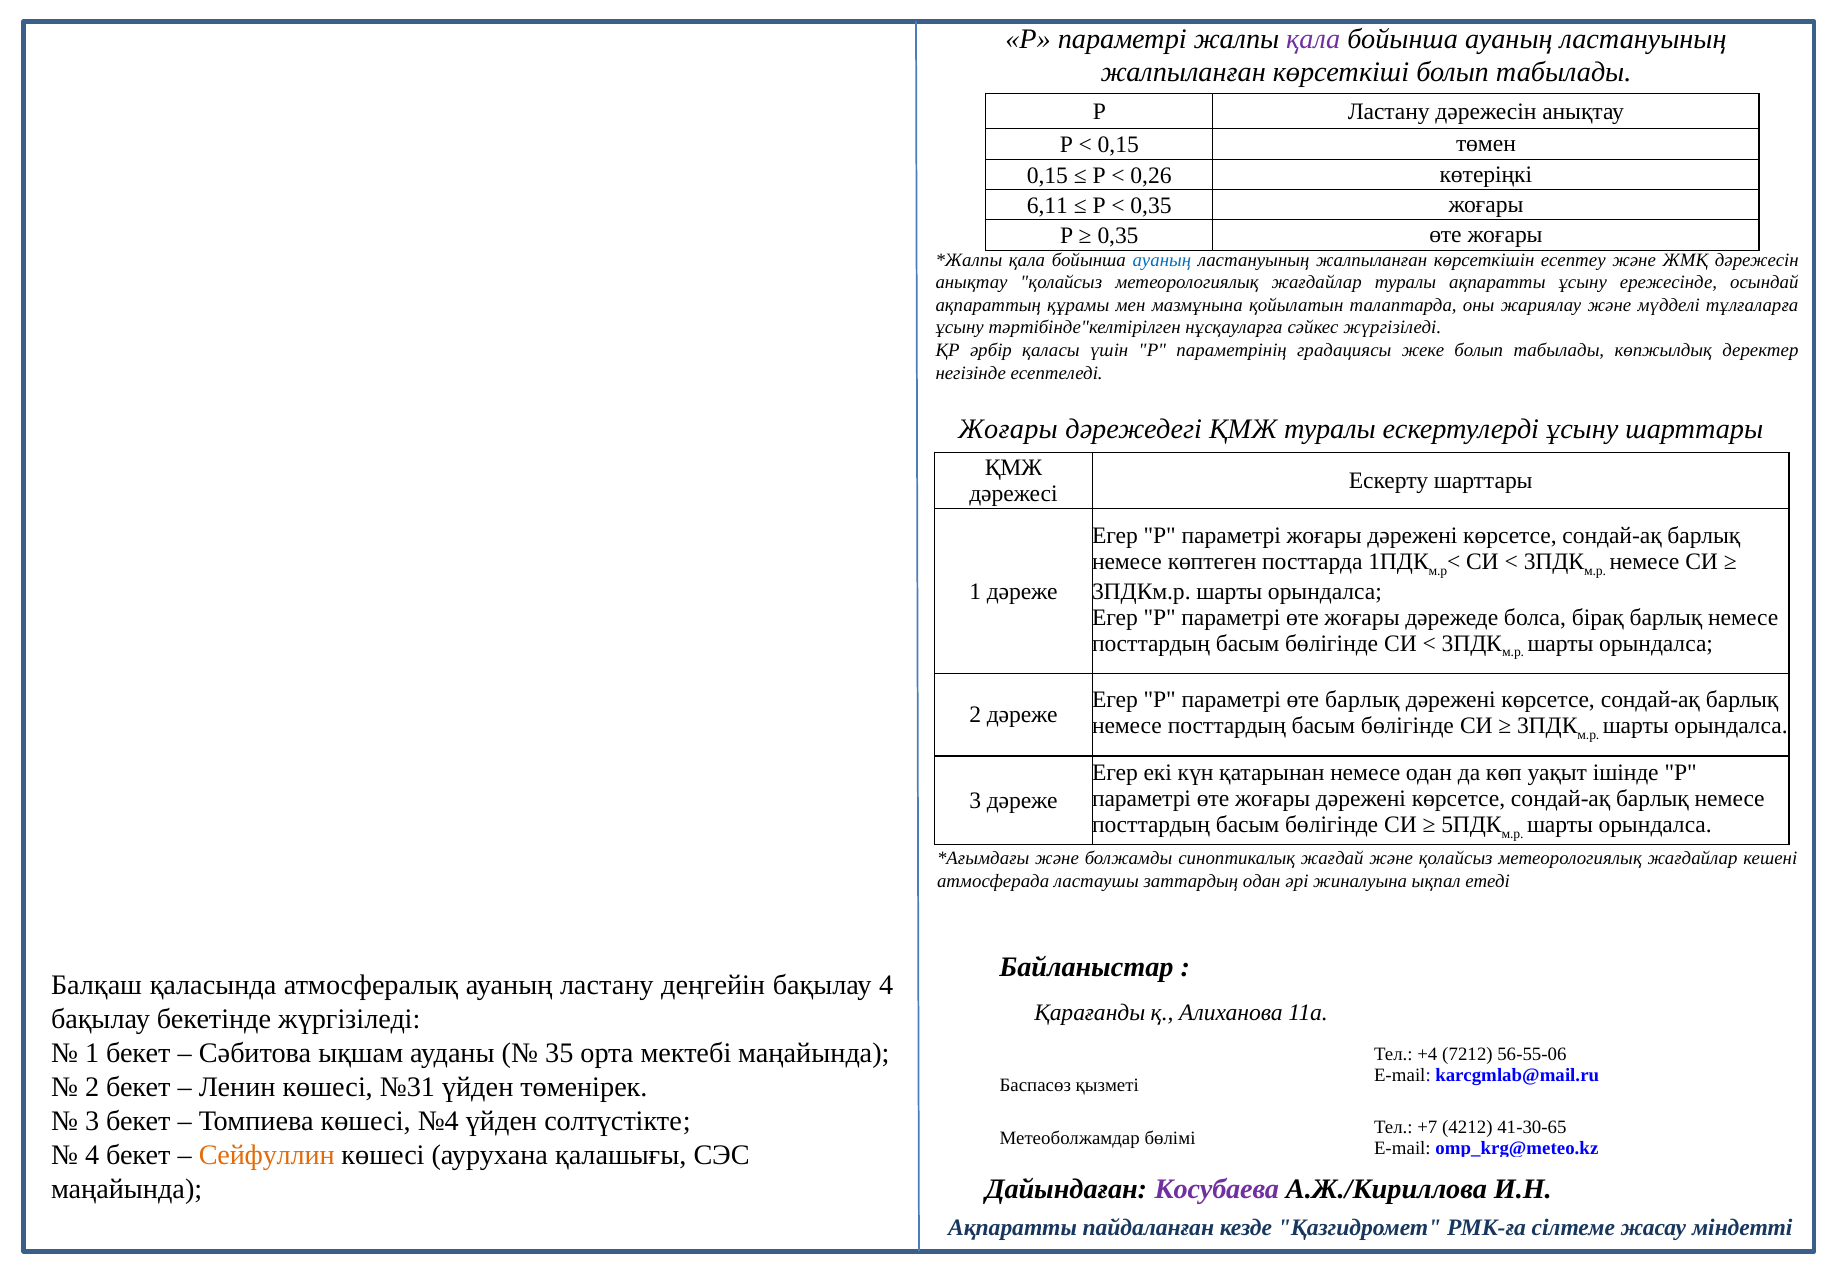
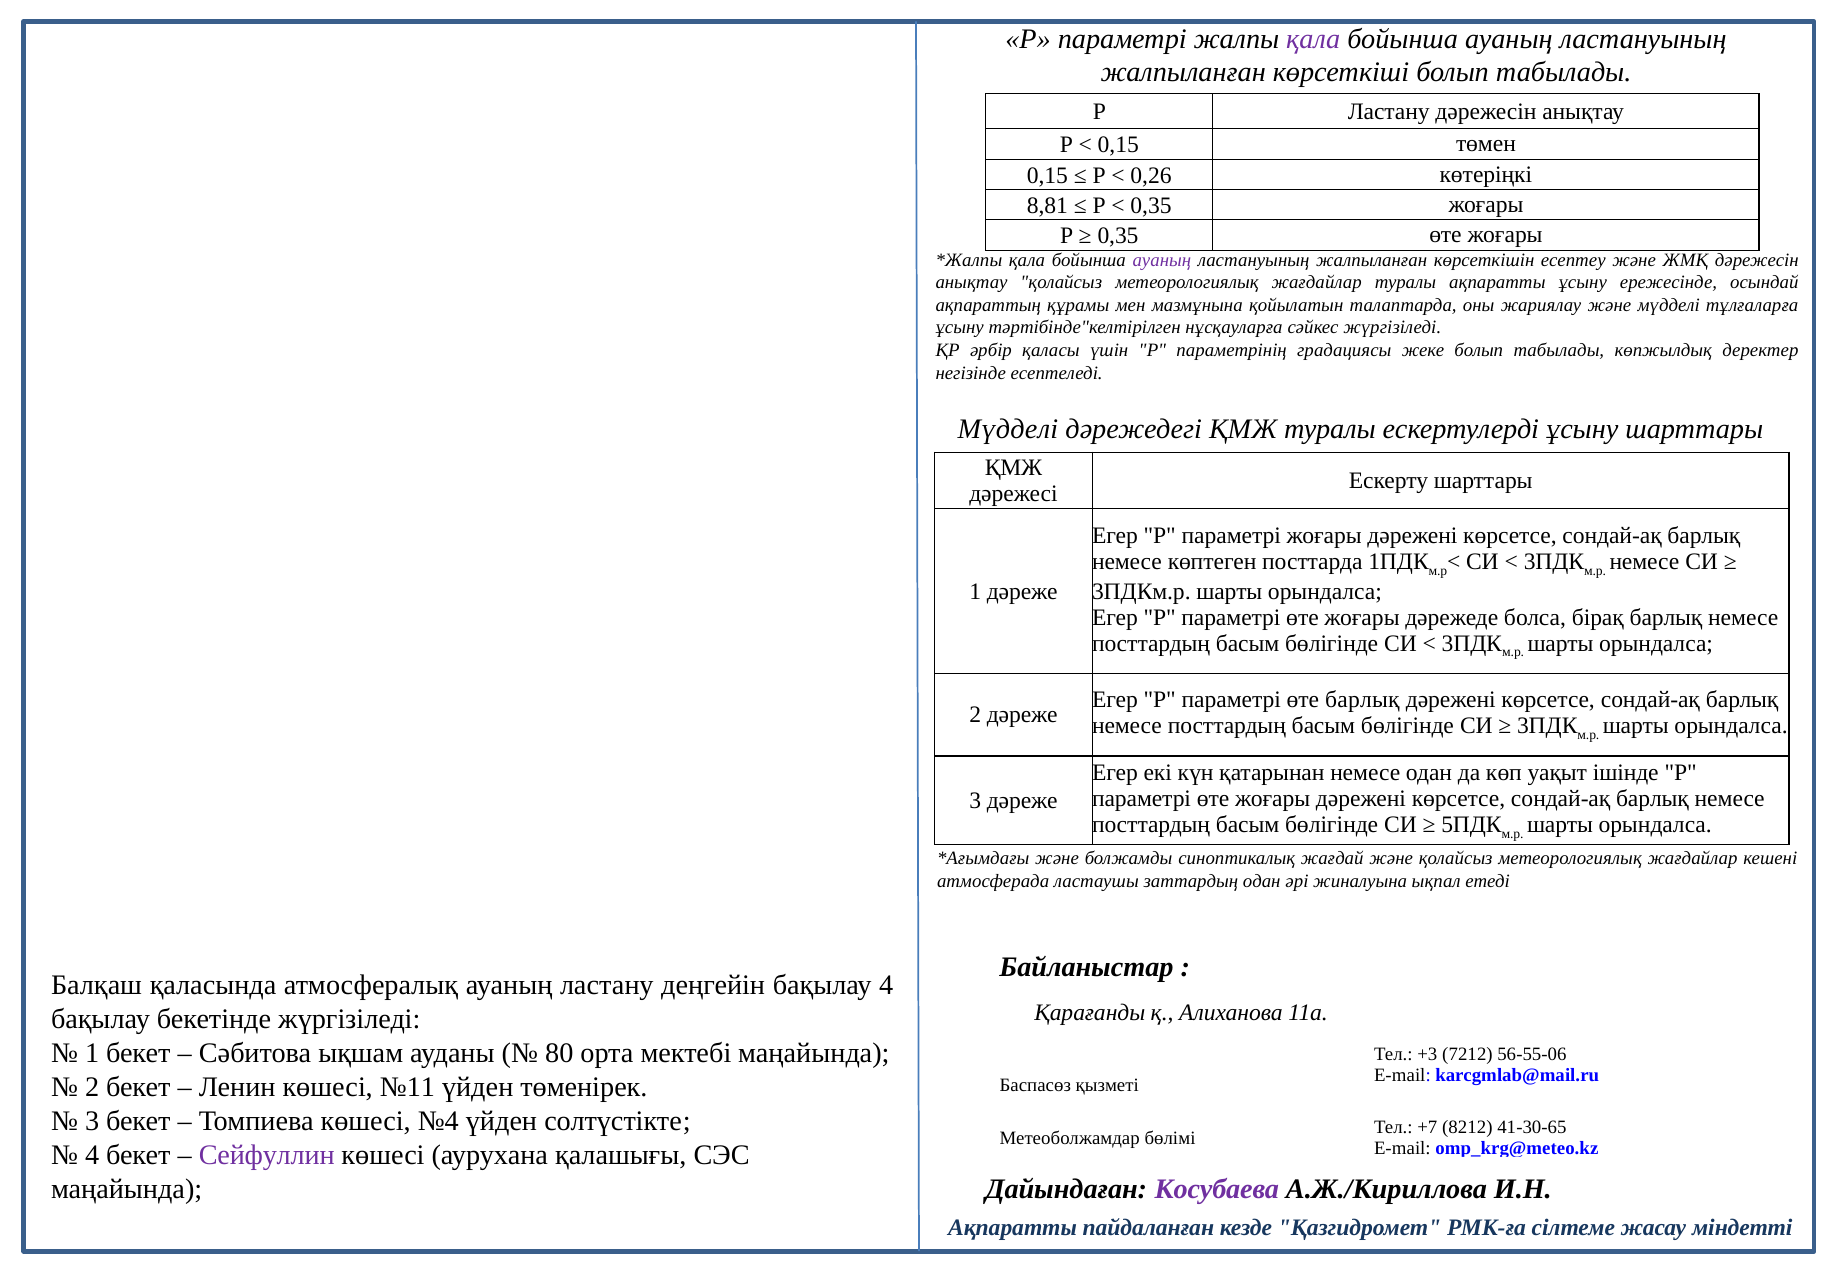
6,11: 6,11 -> 8,81 (1047, 206)
ауаның colour: blue -> purple (1162, 260)
Жоғары: Жоғары -> Мүдделі (1008, 429)
35: 35 -> 80 (559, 1053)
+4: +4 -> +3 (1427, 1054)
№31: №31 -> №11 (407, 1087)
4212: 4212 -> 8212 (1467, 1127)
Сейфуллин colour: orange -> purple (267, 1155)
